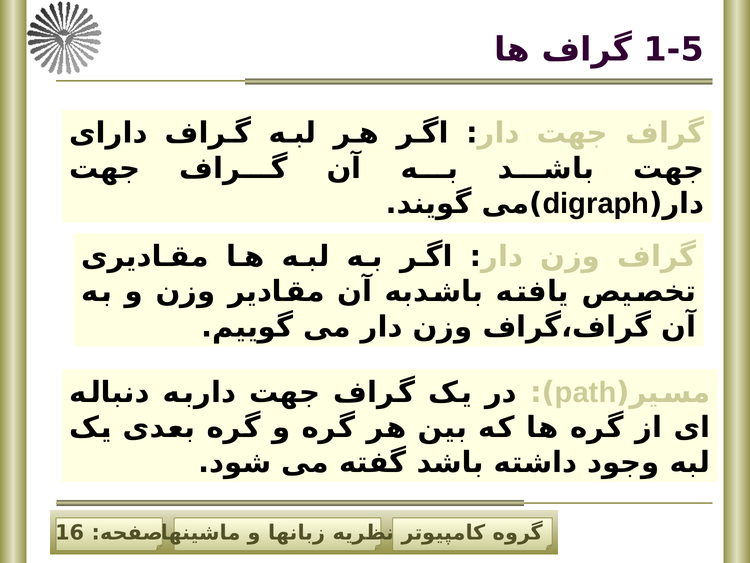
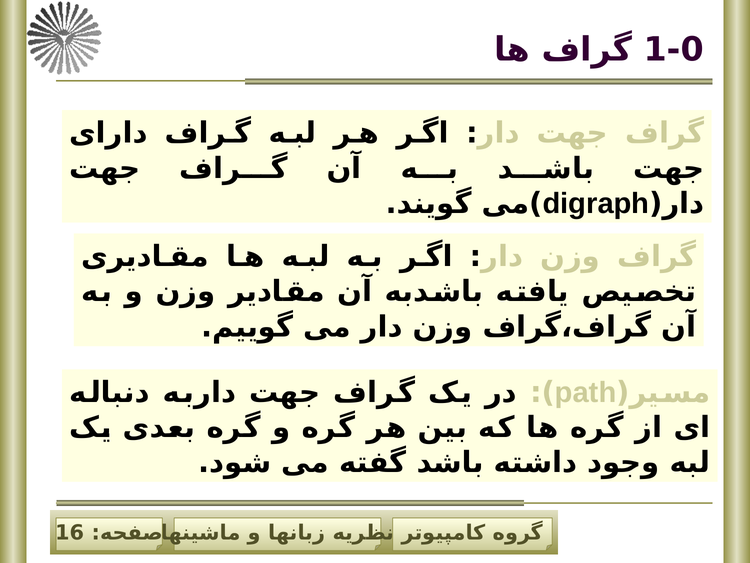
1-5: 1-5 -> 1-0 (674, 50)
